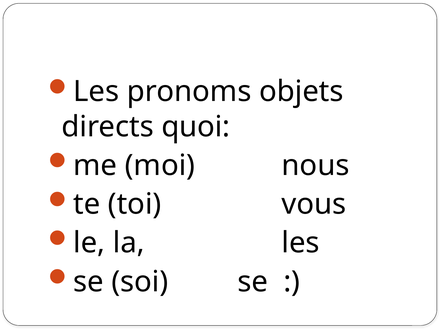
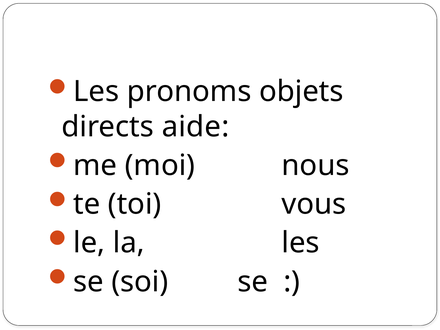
quoi: quoi -> aide (196, 127)
